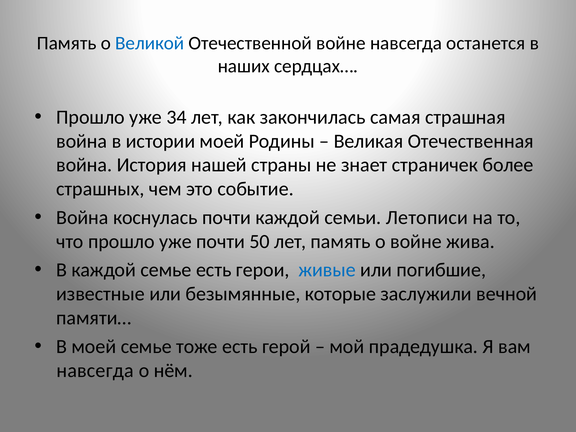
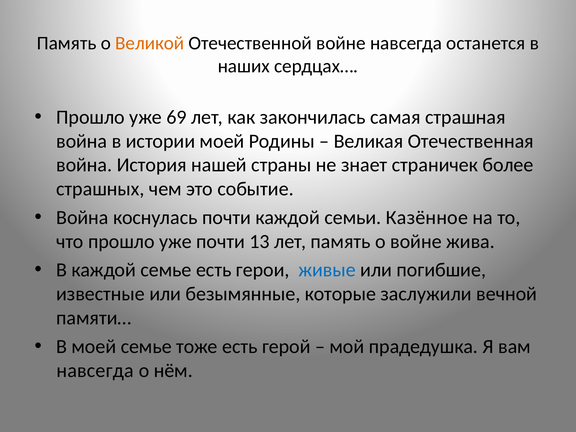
Великой colour: blue -> orange (150, 43)
34: 34 -> 69 (176, 117)
Летописи: Летописи -> Казённое (427, 218)
50: 50 -> 13 (260, 242)
